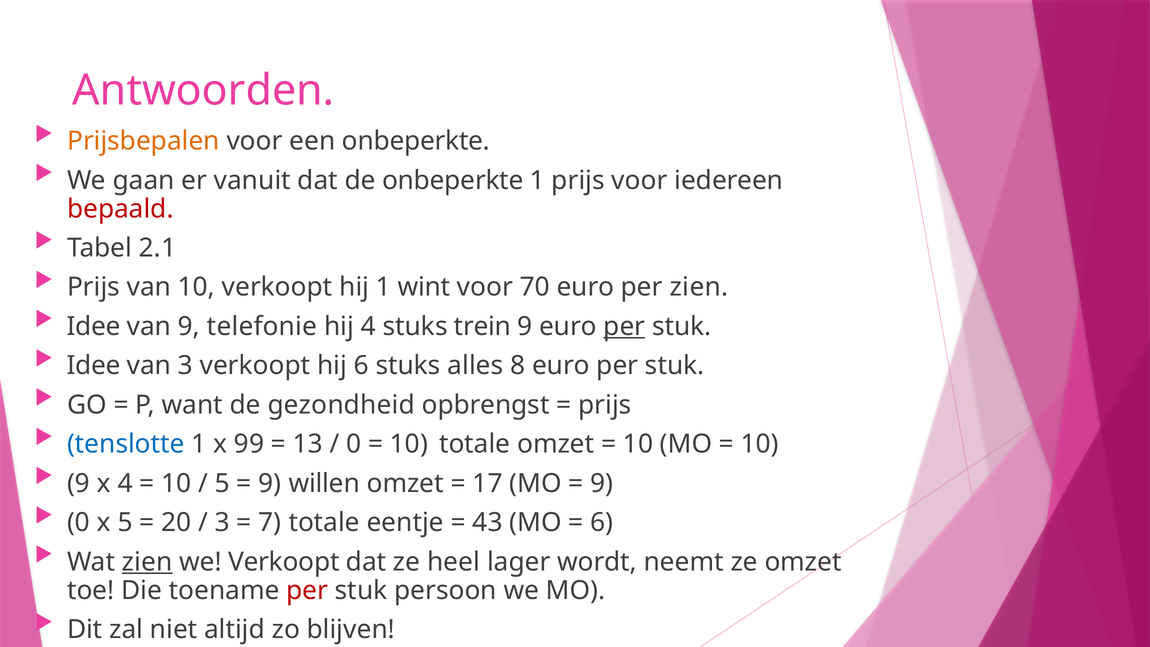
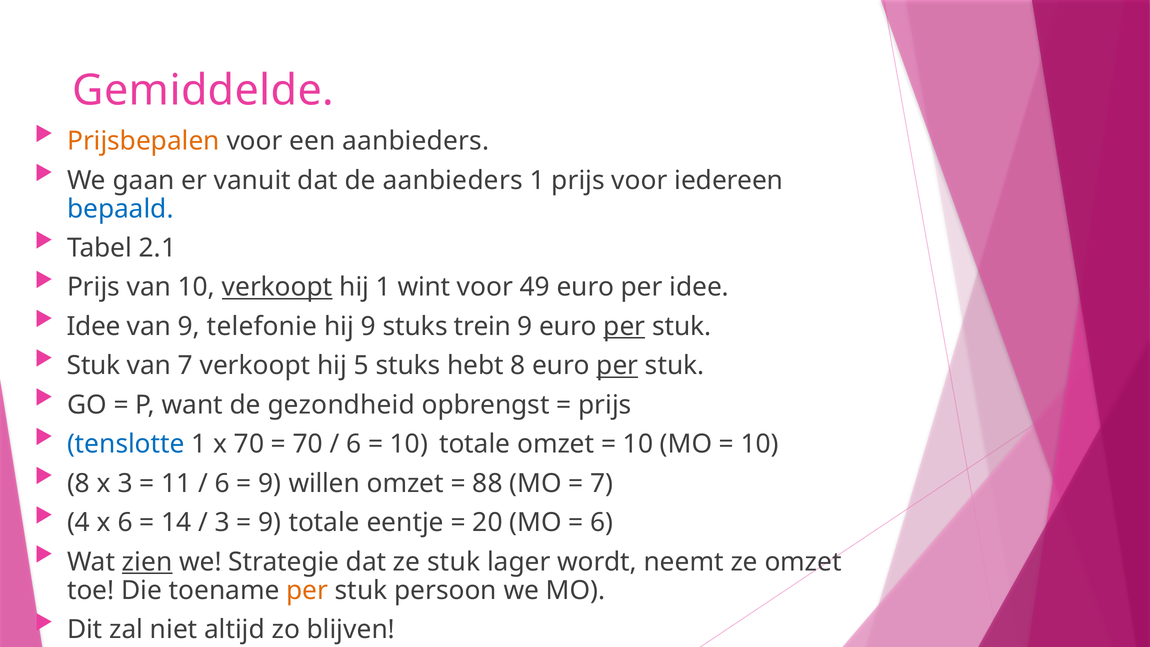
Antwoorden: Antwoorden -> Gemiddelde (203, 91)
een onbeperkte: onbeperkte -> aanbieders (416, 141)
de onbeperkte: onbeperkte -> aanbieders (453, 180)
bepaald colour: red -> blue (120, 209)
verkoopt underline: none -> present (277, 287)
70: 70 -> 49 (535, 287)
per zien: zien -> idee (699, 287)
hij 4: 4 -> 9 (368, 326)
Idee: Idee -> Stuk (94, 366)
van 3: 3 -> 7 (185, 366)
hij 6: 6 -> 5 (361, 366)
alles: alles -> hebt (476, 366)
per underline: none -> present (617, 366)
x 99: 99 -> 70 (249, 444)
13: 13 -> 70 (308, 444)
0: 0 -> 6 (354, 444)
9: 9 -> 8 (79, 483)
x 4: 4 -> 3 (125, 483)
10: 10 -> 11 (176, 483)
5: 5 -> 6 (222, 483)
17: 17 -> 88 (488, 483)
9: 9 -> 7 (602, 483)
0: 0 -> 4 (79, 523)
x 5: 5 -> 6 (125, 523)
20: 20 -> 14 (176, 523)
7: 7 -> 9 (270, 523)
43: 43 -> 20 (488, 523)
we Verkoopt: Verkoopt -> Strategie (284, 562)
ze heel: heel -> stuk (454, 562)
per colour: red -> orange (307, 590)
